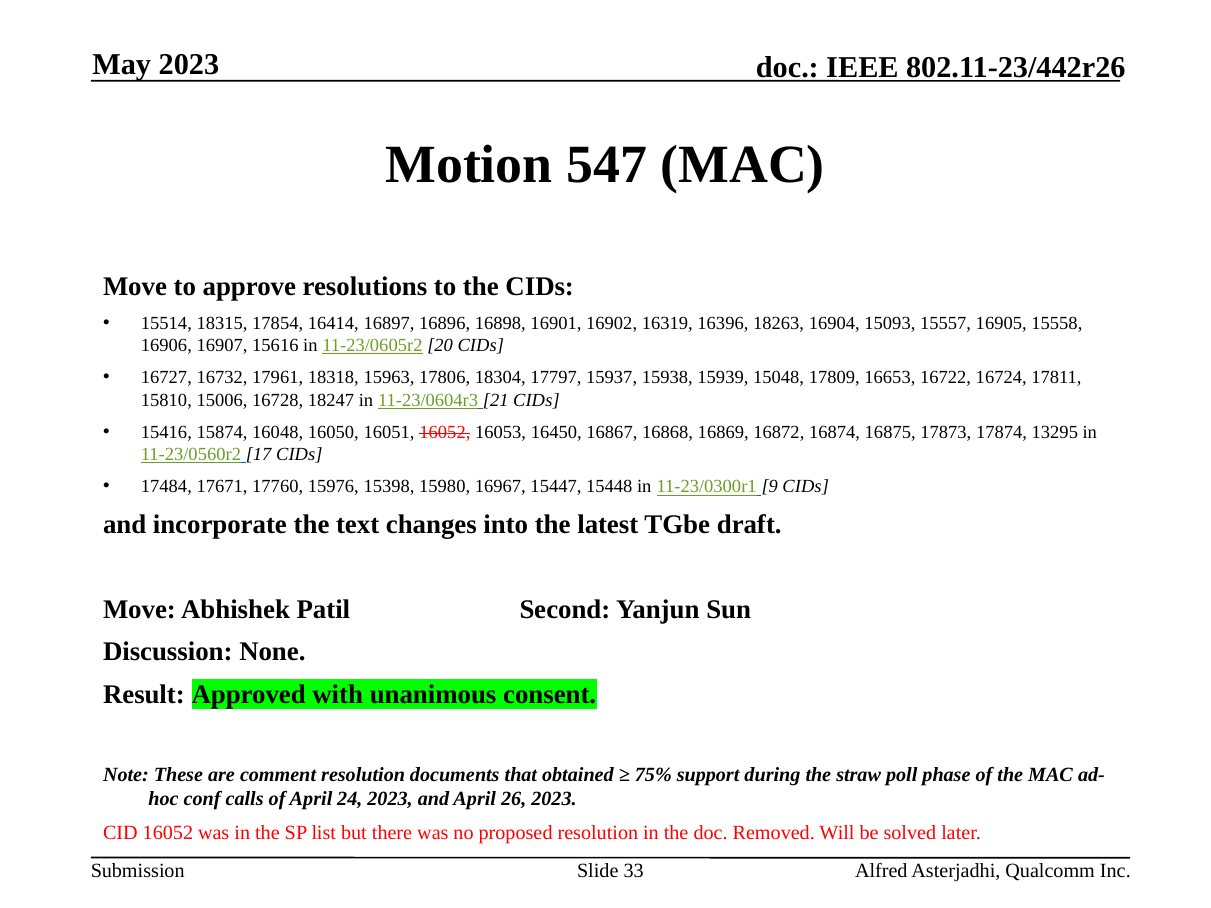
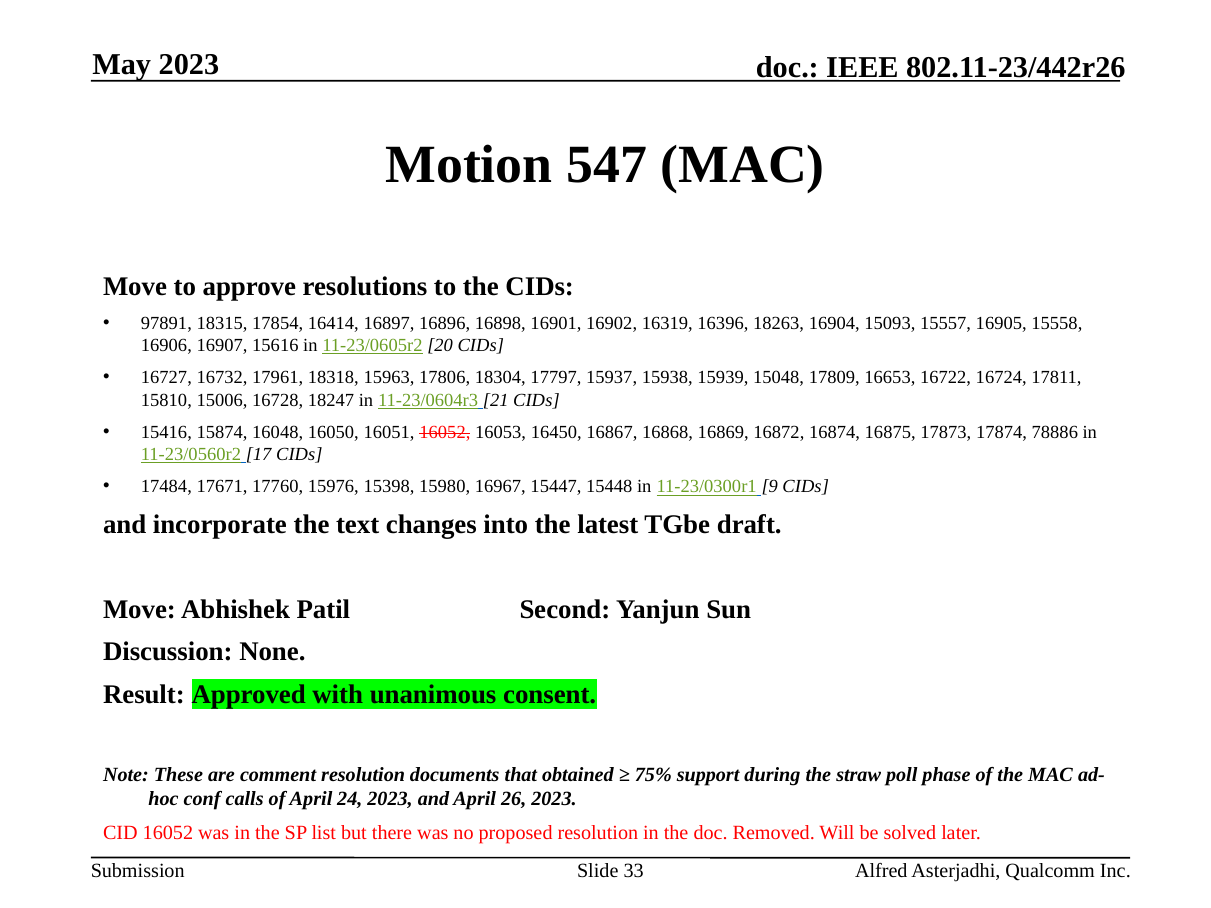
15514: 15514 -> 97891 (166, 323)
13295: 13295 -> 78886 (1055, 432)
